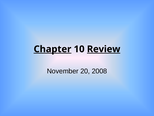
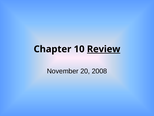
Chapter underline: present -> none (52, 49)
